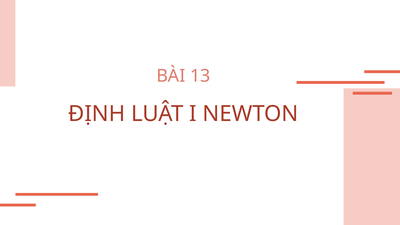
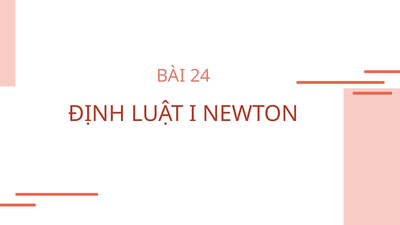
13: 13 -> 24 (200, 76)
